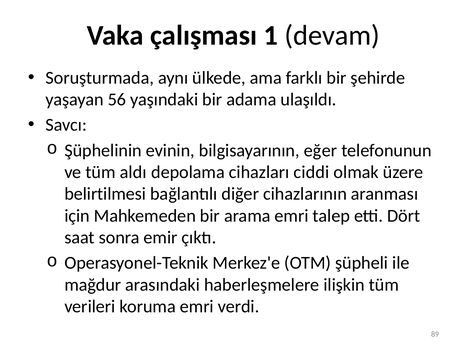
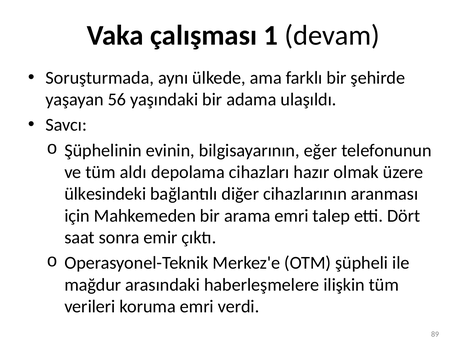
ciddi: ciddi -> hazır (311, 172)
belirtilmesi: belirtilmesi -> ülkesindeki (105, 194)
